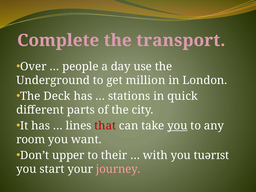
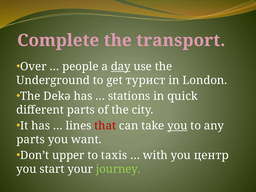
day underline: none -> present (121, 67)
million: million -> турист (146, 80)
Deck: Deck -> Dekə (57, 96)
room: room -> parts (31, 139)
their: their -> taxis (114, 155)
tuərɪst: tuərɪst -> центр (211, 155)
journey colour: pink -> light green (118, 169)
